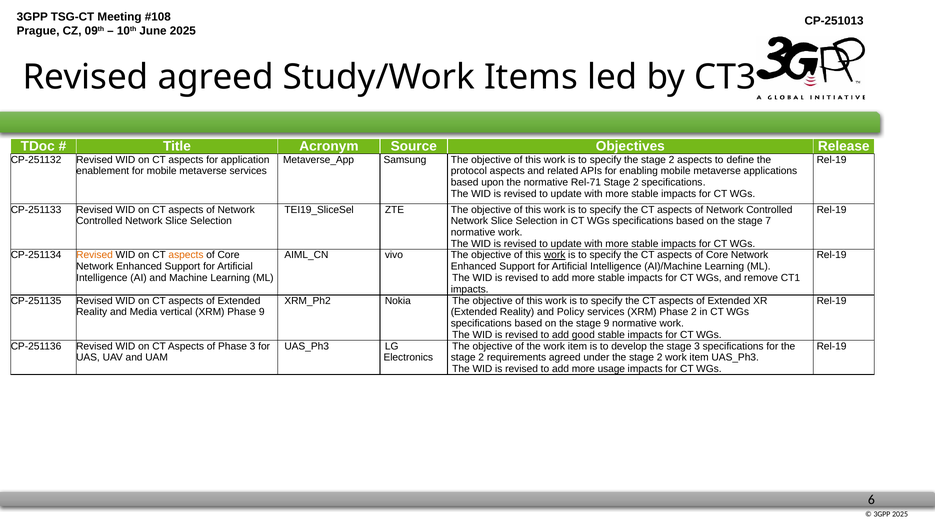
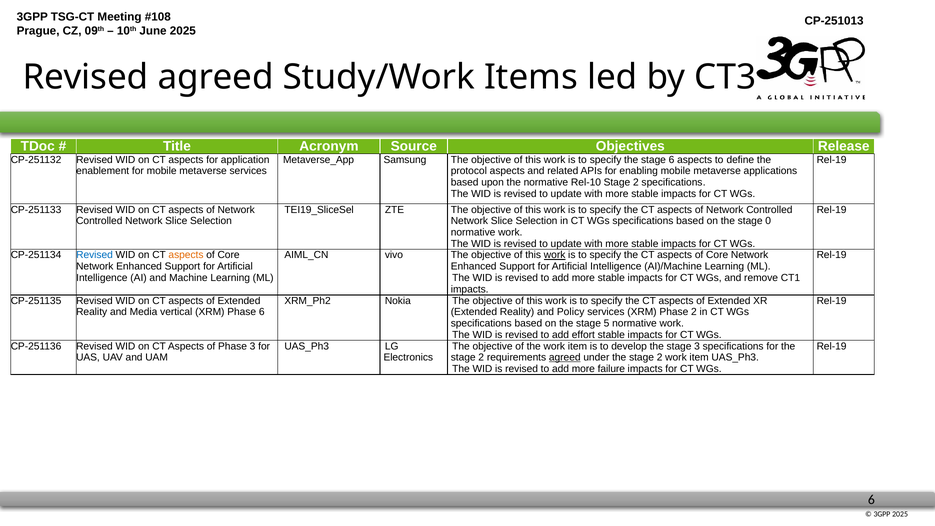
specify the stage 2: 2 -> 6 (672, 160)
Rel-71: Rel-71 -> Rel-10 (586, 182)
7: 7 -> 0 (768, 221)
Revised colour: orange -> blue (95, 255)
Phase 9: 9 -> 6 (262, 312)
stage 9: 9 -> 5 (607, 323)
good: good -> effort (583, 335)
agreed underline: none -> present (565, 357)
usage: usage -> failure (611, 369)
